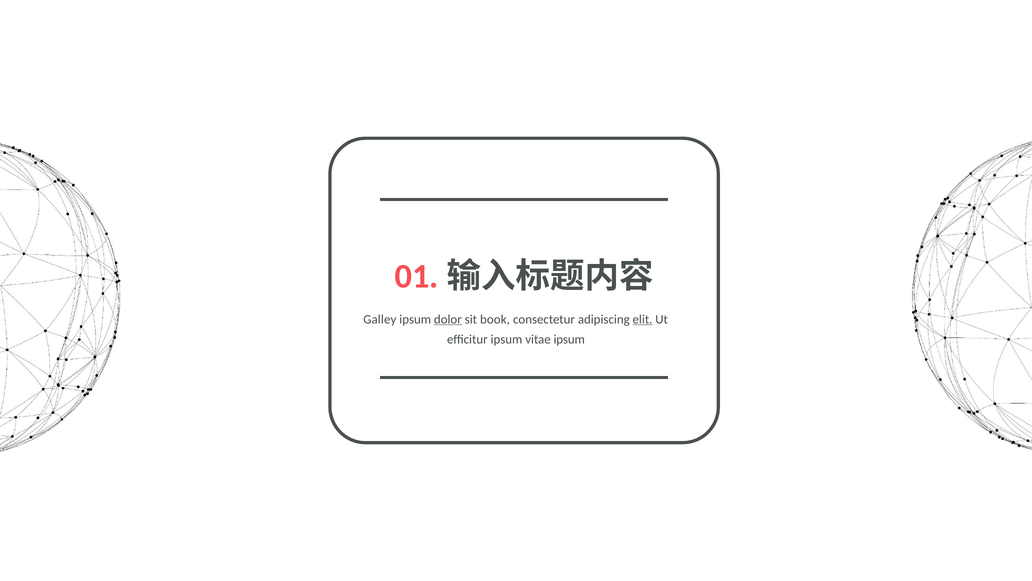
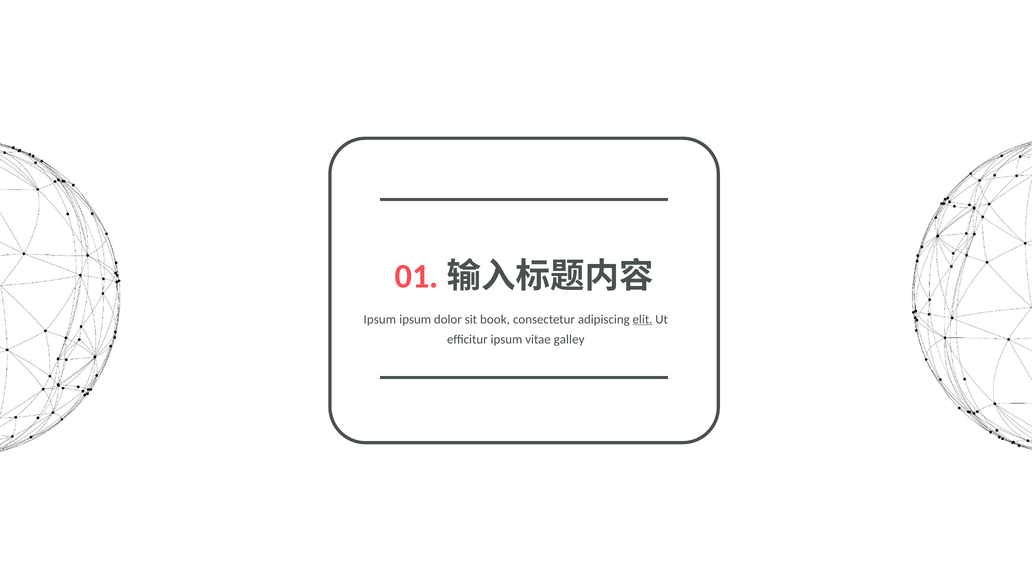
Galley: Galley -> Ipsum (380, 319)
dolor underline: present -> none (448, 319)
vitae ipsum: ipsum -> galley (569, 339)
